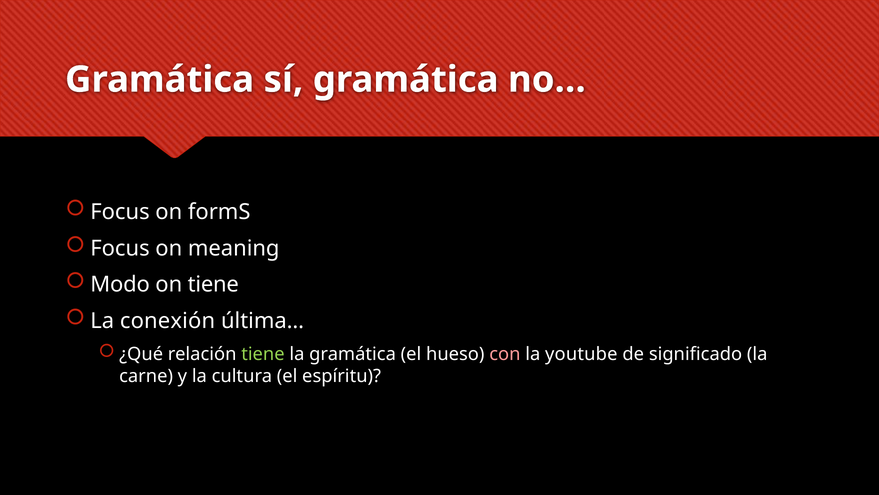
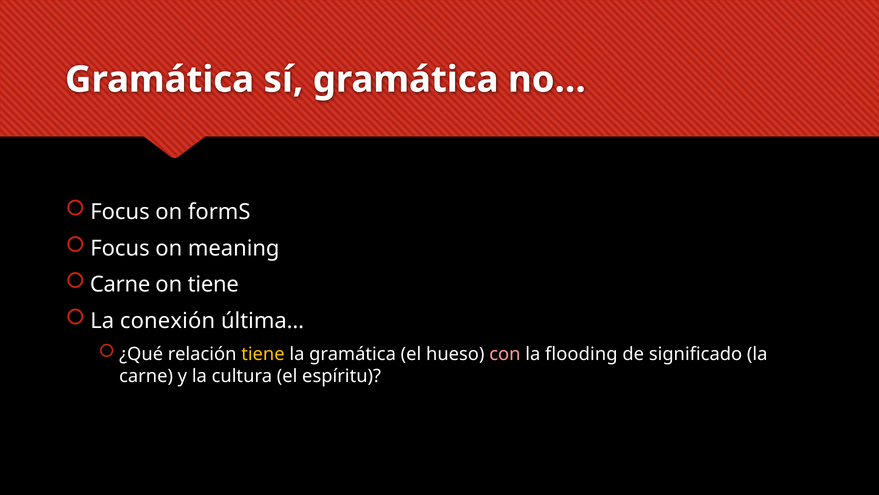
Modo: Modo -> Carne (120, 284)
tiene colour: light green -> yellow (263, 354)
youtube: youtube -> flooding (581, 354)
